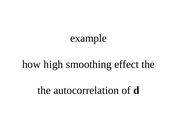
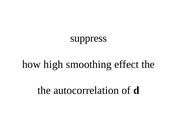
example: example -> suppress (89, 38)
